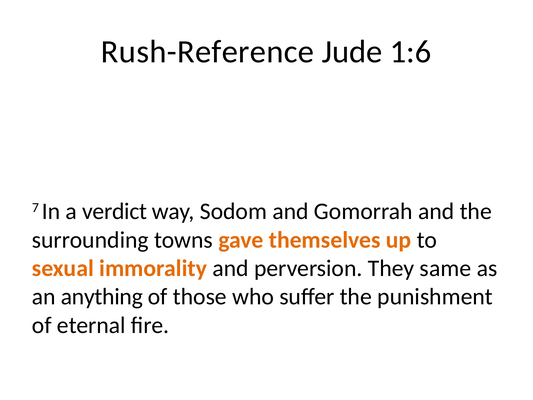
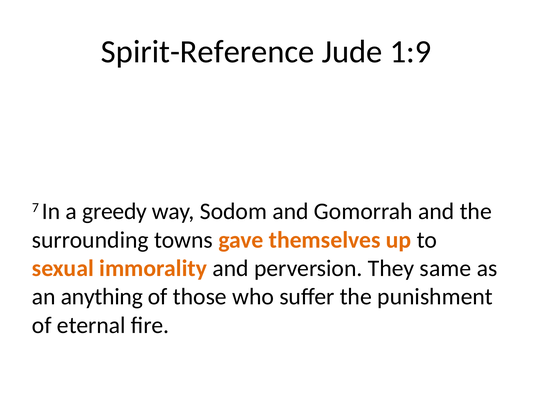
Rush-Reference: Rush-Reference -> Spirit-Reference (208, 52)
1:6: 1:6 -> 1:9 (411, 52)
verdict: verdict -> greedy (115, 211)
